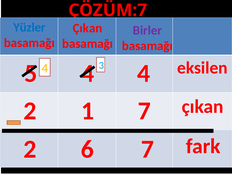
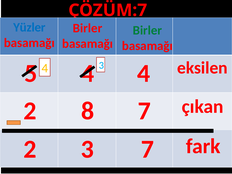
Çıkan: Çıkan -> Birler (88, 28)
Birler colour: purple -> green (147, 30)
1: 1 -> 8 (88, 111)
2 6: 6 -> 3 (87, 149)
